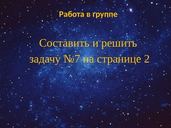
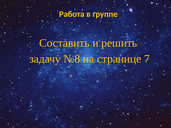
№7: №7 -> №8 (72, 59)
2: 2 -> 7 (147, 59)
